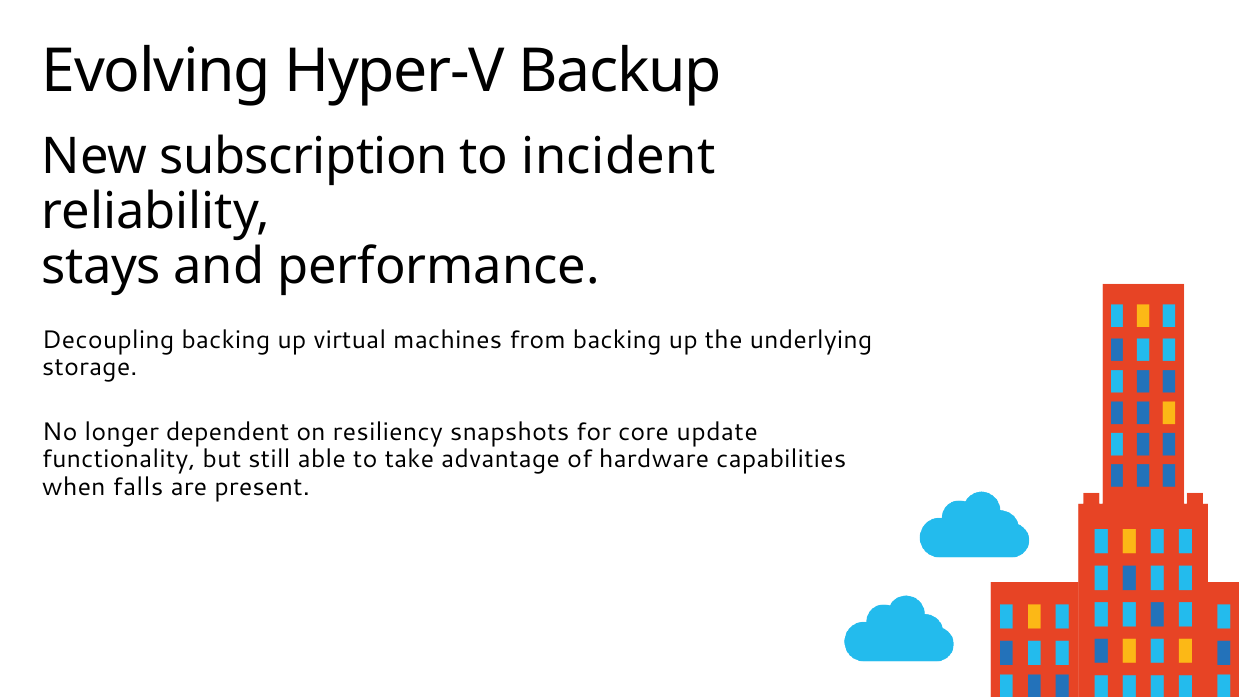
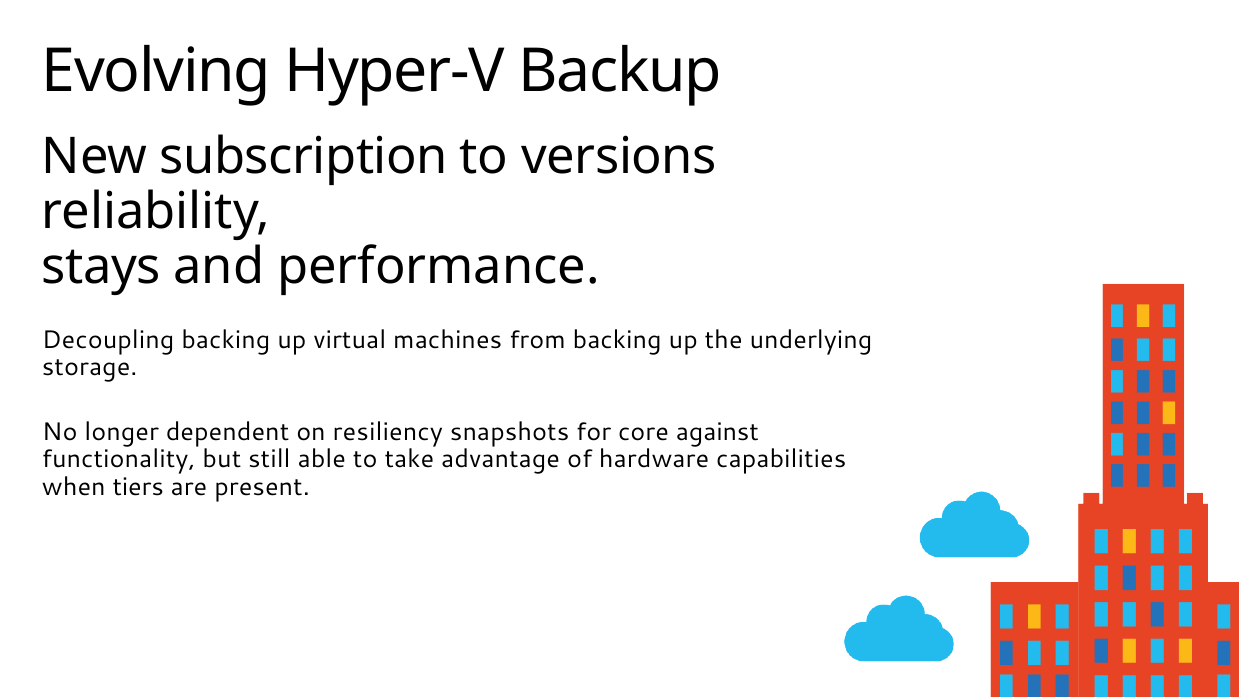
incident: incident -> versions (619, 157)
update: update -> against (717, 432)
falls: falls -> tiers (138, 487)
